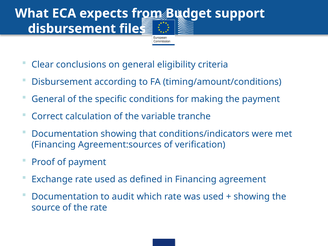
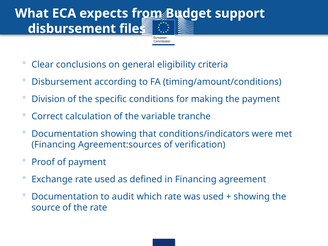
General: General -> Division (48, 99)
